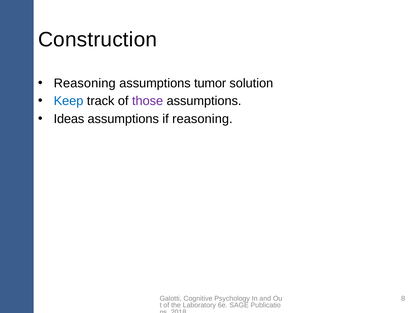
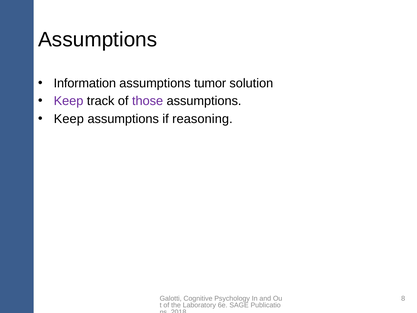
Construction: Construction -> Assumptions (98, 40)
Reasoning: Reasoning -> Information (85, 83)
Keep colour: blue -> purple (69, 101)
Ideas: Ideas -> Keep (69, 119)
